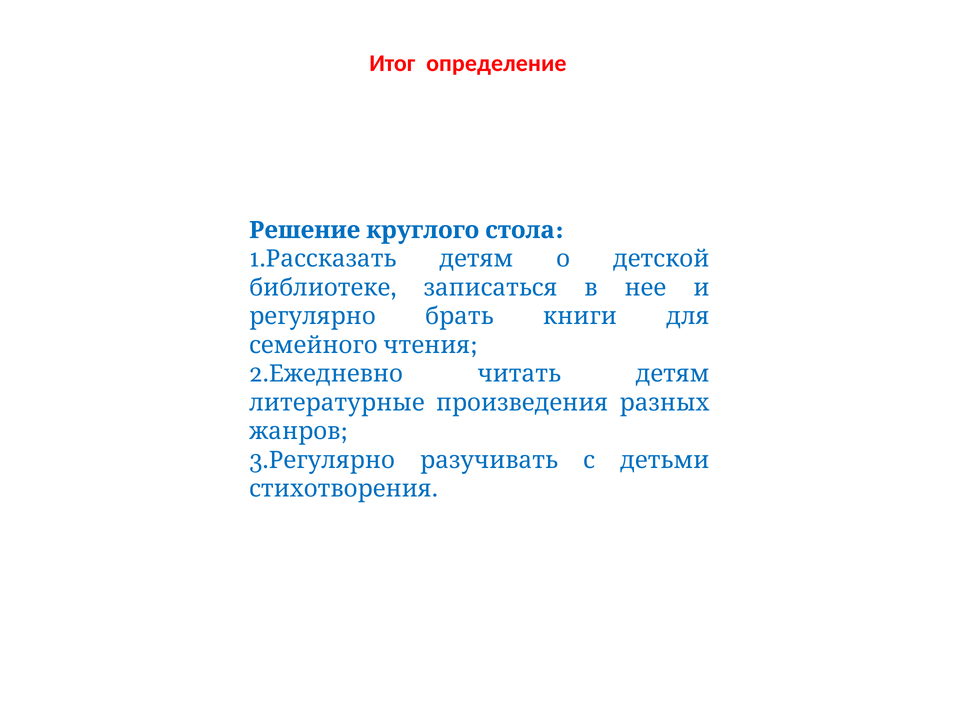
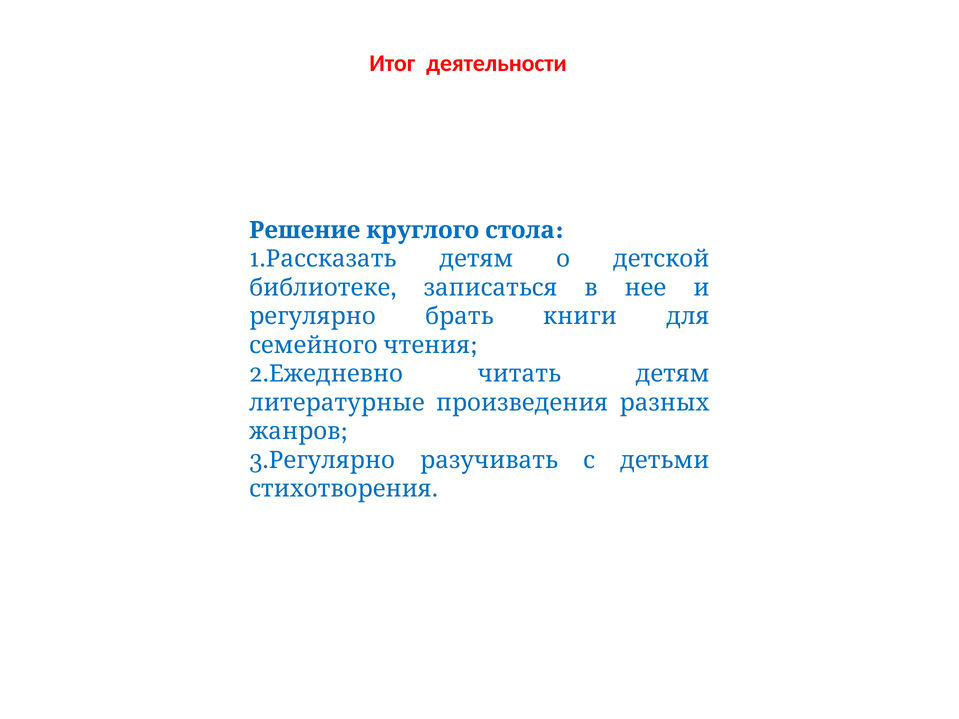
определение: определение -> деятельности (496, 63)
